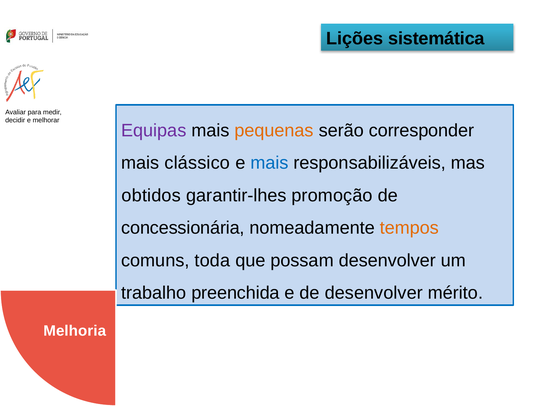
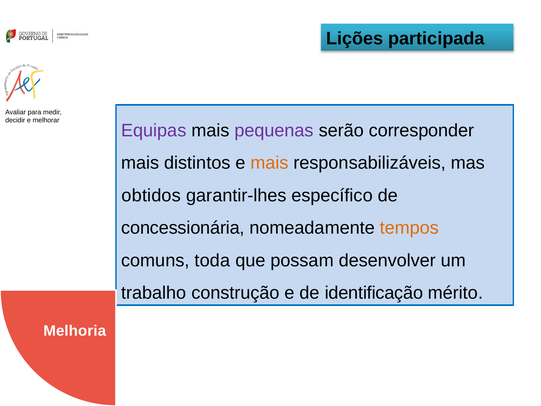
sistemática: sistemática -> participada (436, 38)
pequenas colour: orange -> purple (274, 130)
clássico: clássico -> distintos (197, 163)
mais colour: blue -> orange (269, 163)
promoção: promoção -> específico (332, 195)
preenchida: preenchida -> construção (235, 293)
de desenvolver: desenvolver -> identificação (374, 293)
